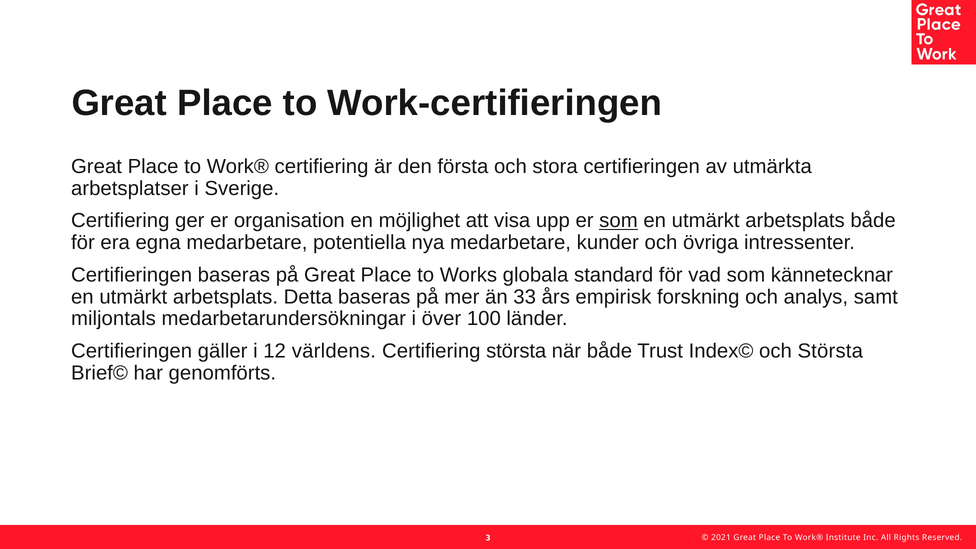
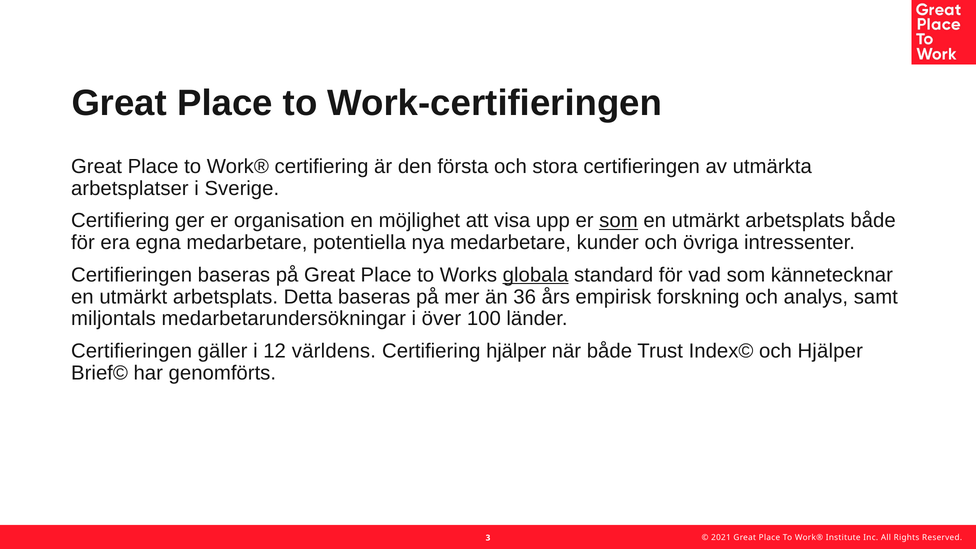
globala underline: none -> present (536, 275)
33: 33 -> 36 (525, 297)
Certifiering största: största -> hjälper (516, 351)
och Största: Största -> Hjälper (830, 351)
